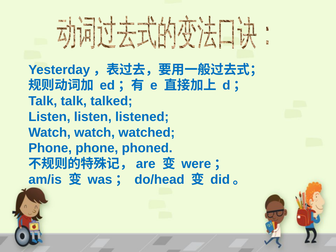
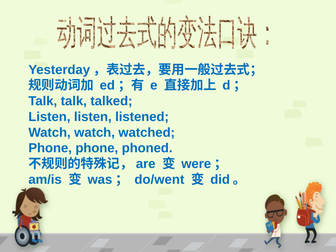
do/head: do/head -> do/went (159, 180)
